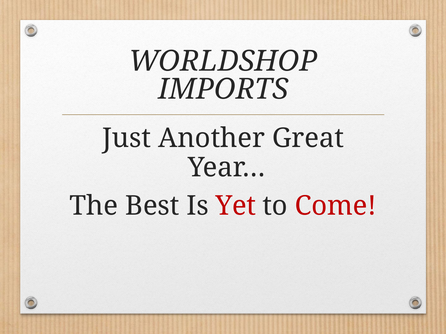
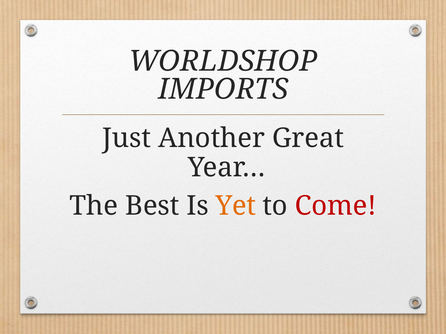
Yet colour: red -> orange (236, 206)
